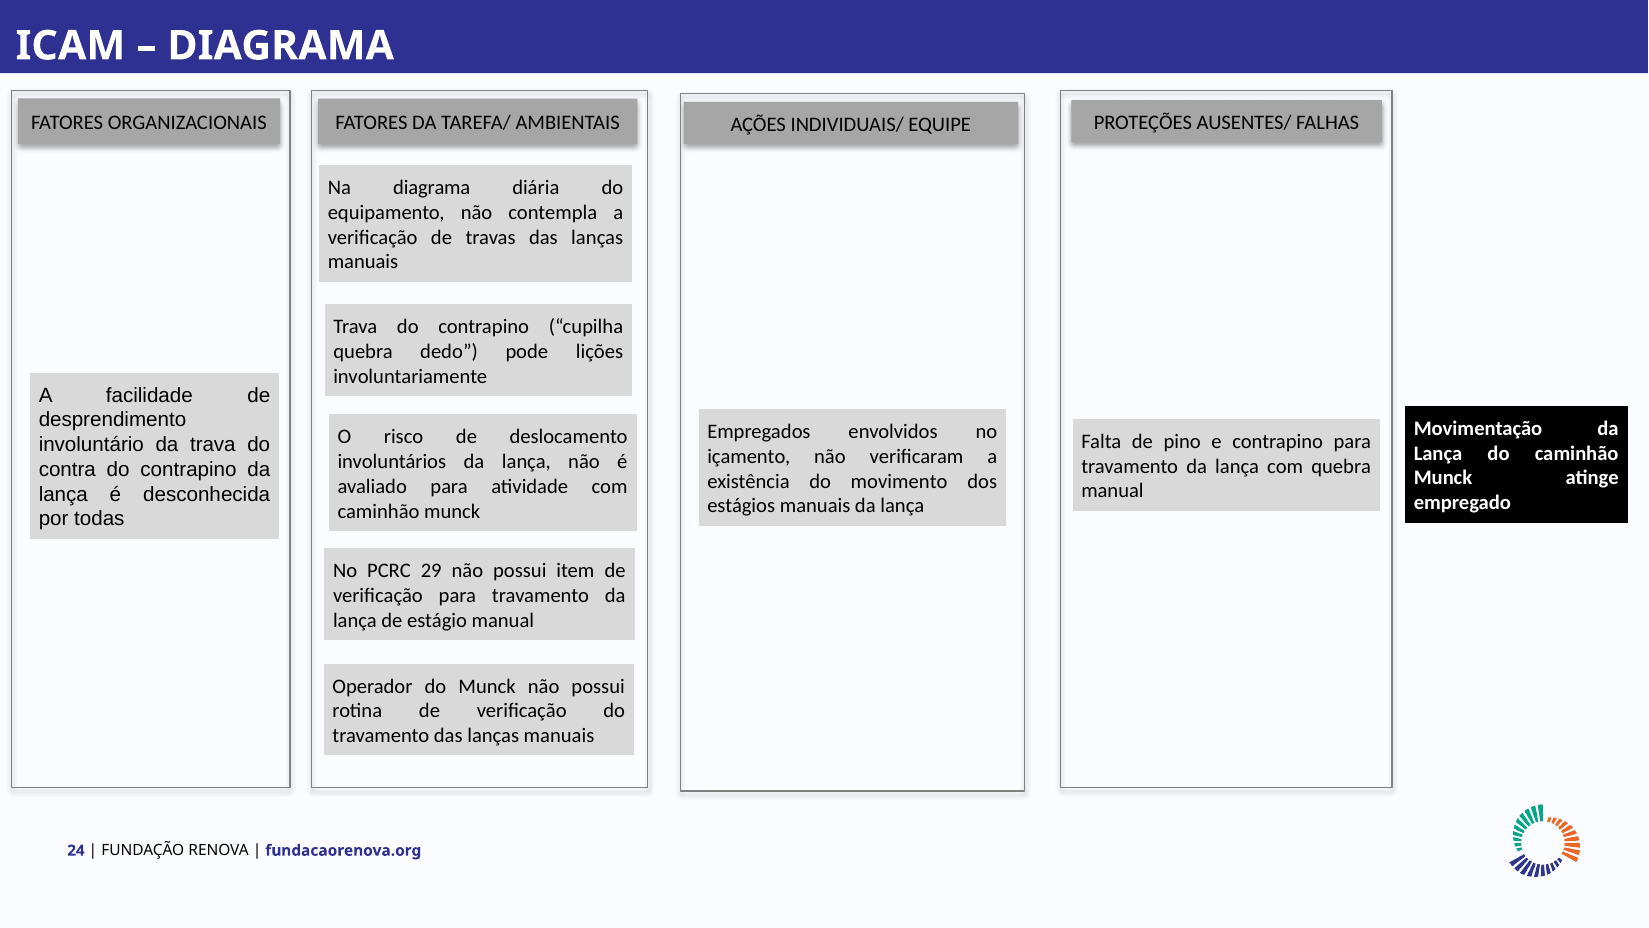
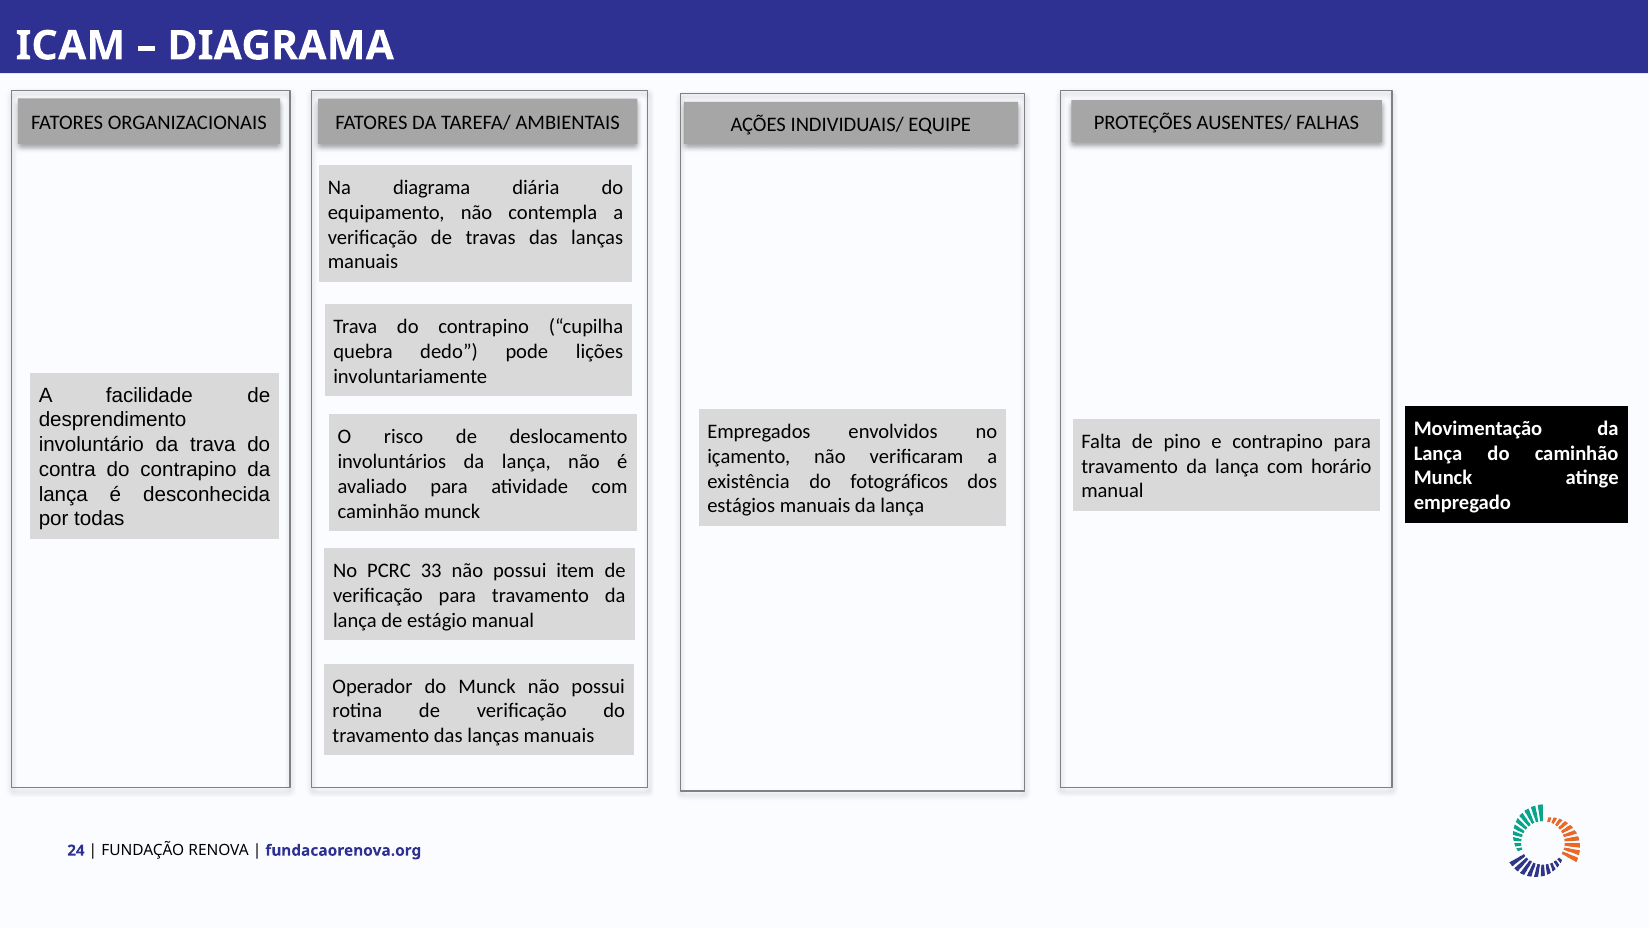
com quebra: quebra -> horário (1341, 466)
movimento: movimento -> fotográficos (899, 481)
29: 29 -> 33 (431, 571)
